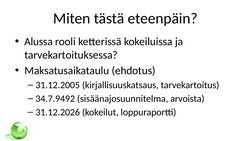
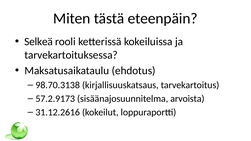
Alussa: Alussa -> Selkeä (39, 42)
31.12.2005: 31.12.2005 -> 98.70.3138 (58, 85)
34.7.9492: 34.7.9492 -> 57.2.9173 (55, 99)
31.12.2026: 31.12.2026 -> 31.12.2616 (58, 112)
